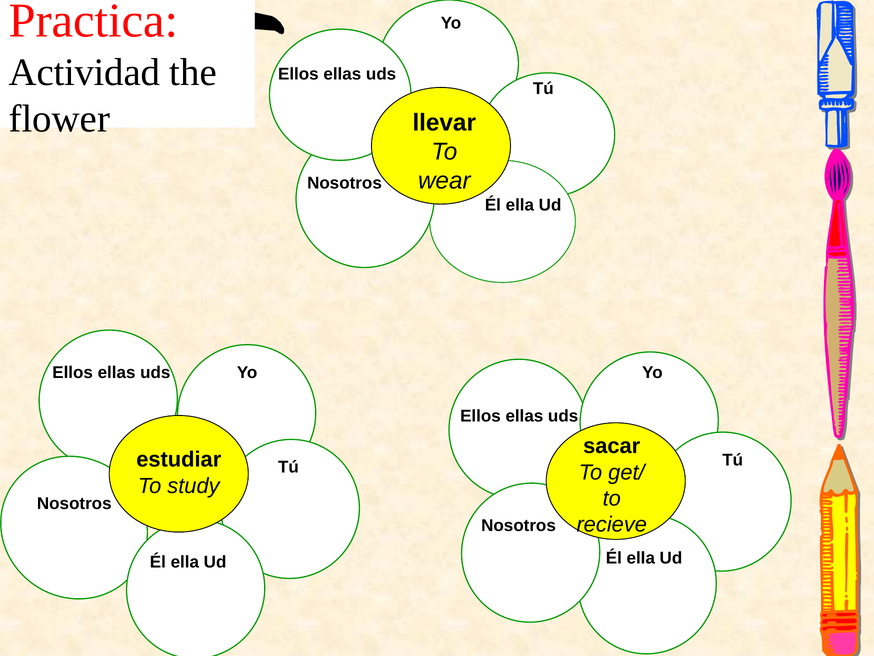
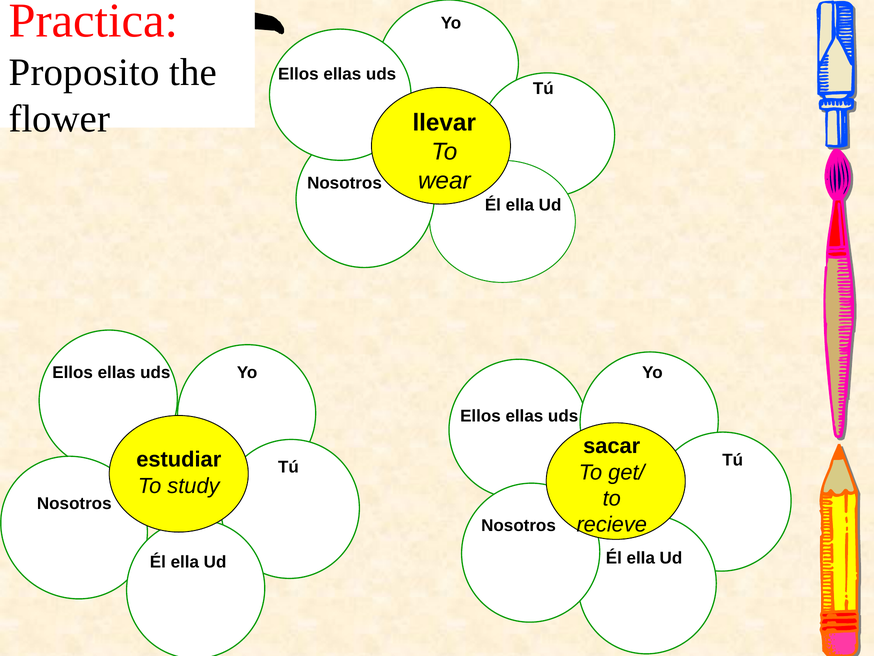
Actividad: Actividad -> Proposito (84, 72)
